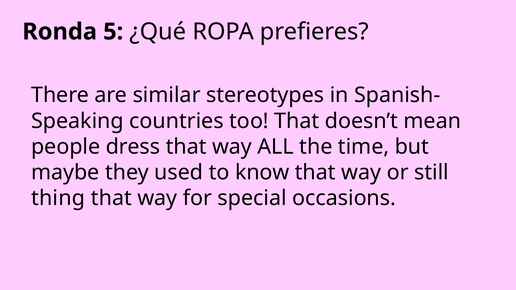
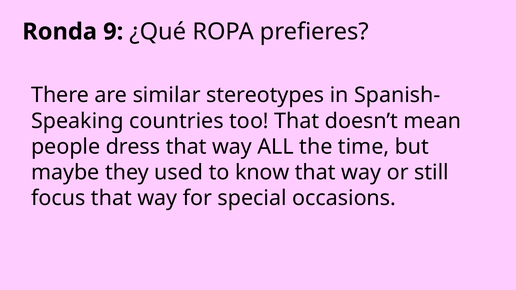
5: 5 -> 9 (113, 32)
thing: thing -> focus (58, 198)
